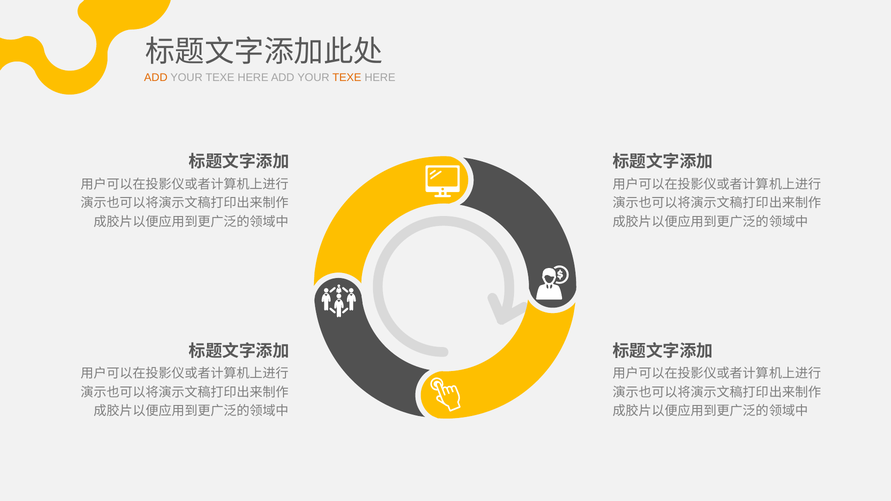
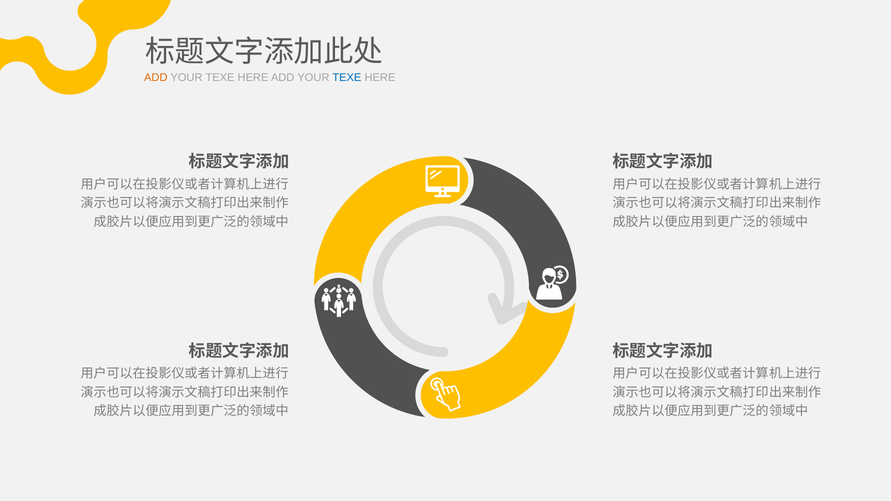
TEXE colour: orange -> blue (347, 78)
